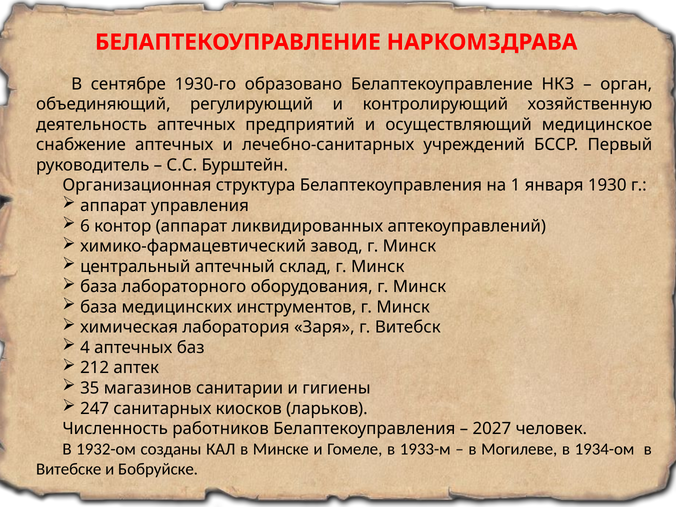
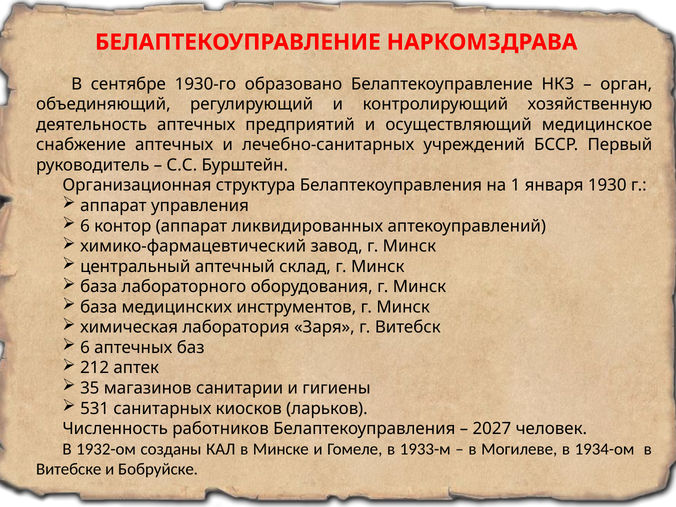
4: 4 -> 6 (85, 348)
247: 247 -> 531 (95, 408)
